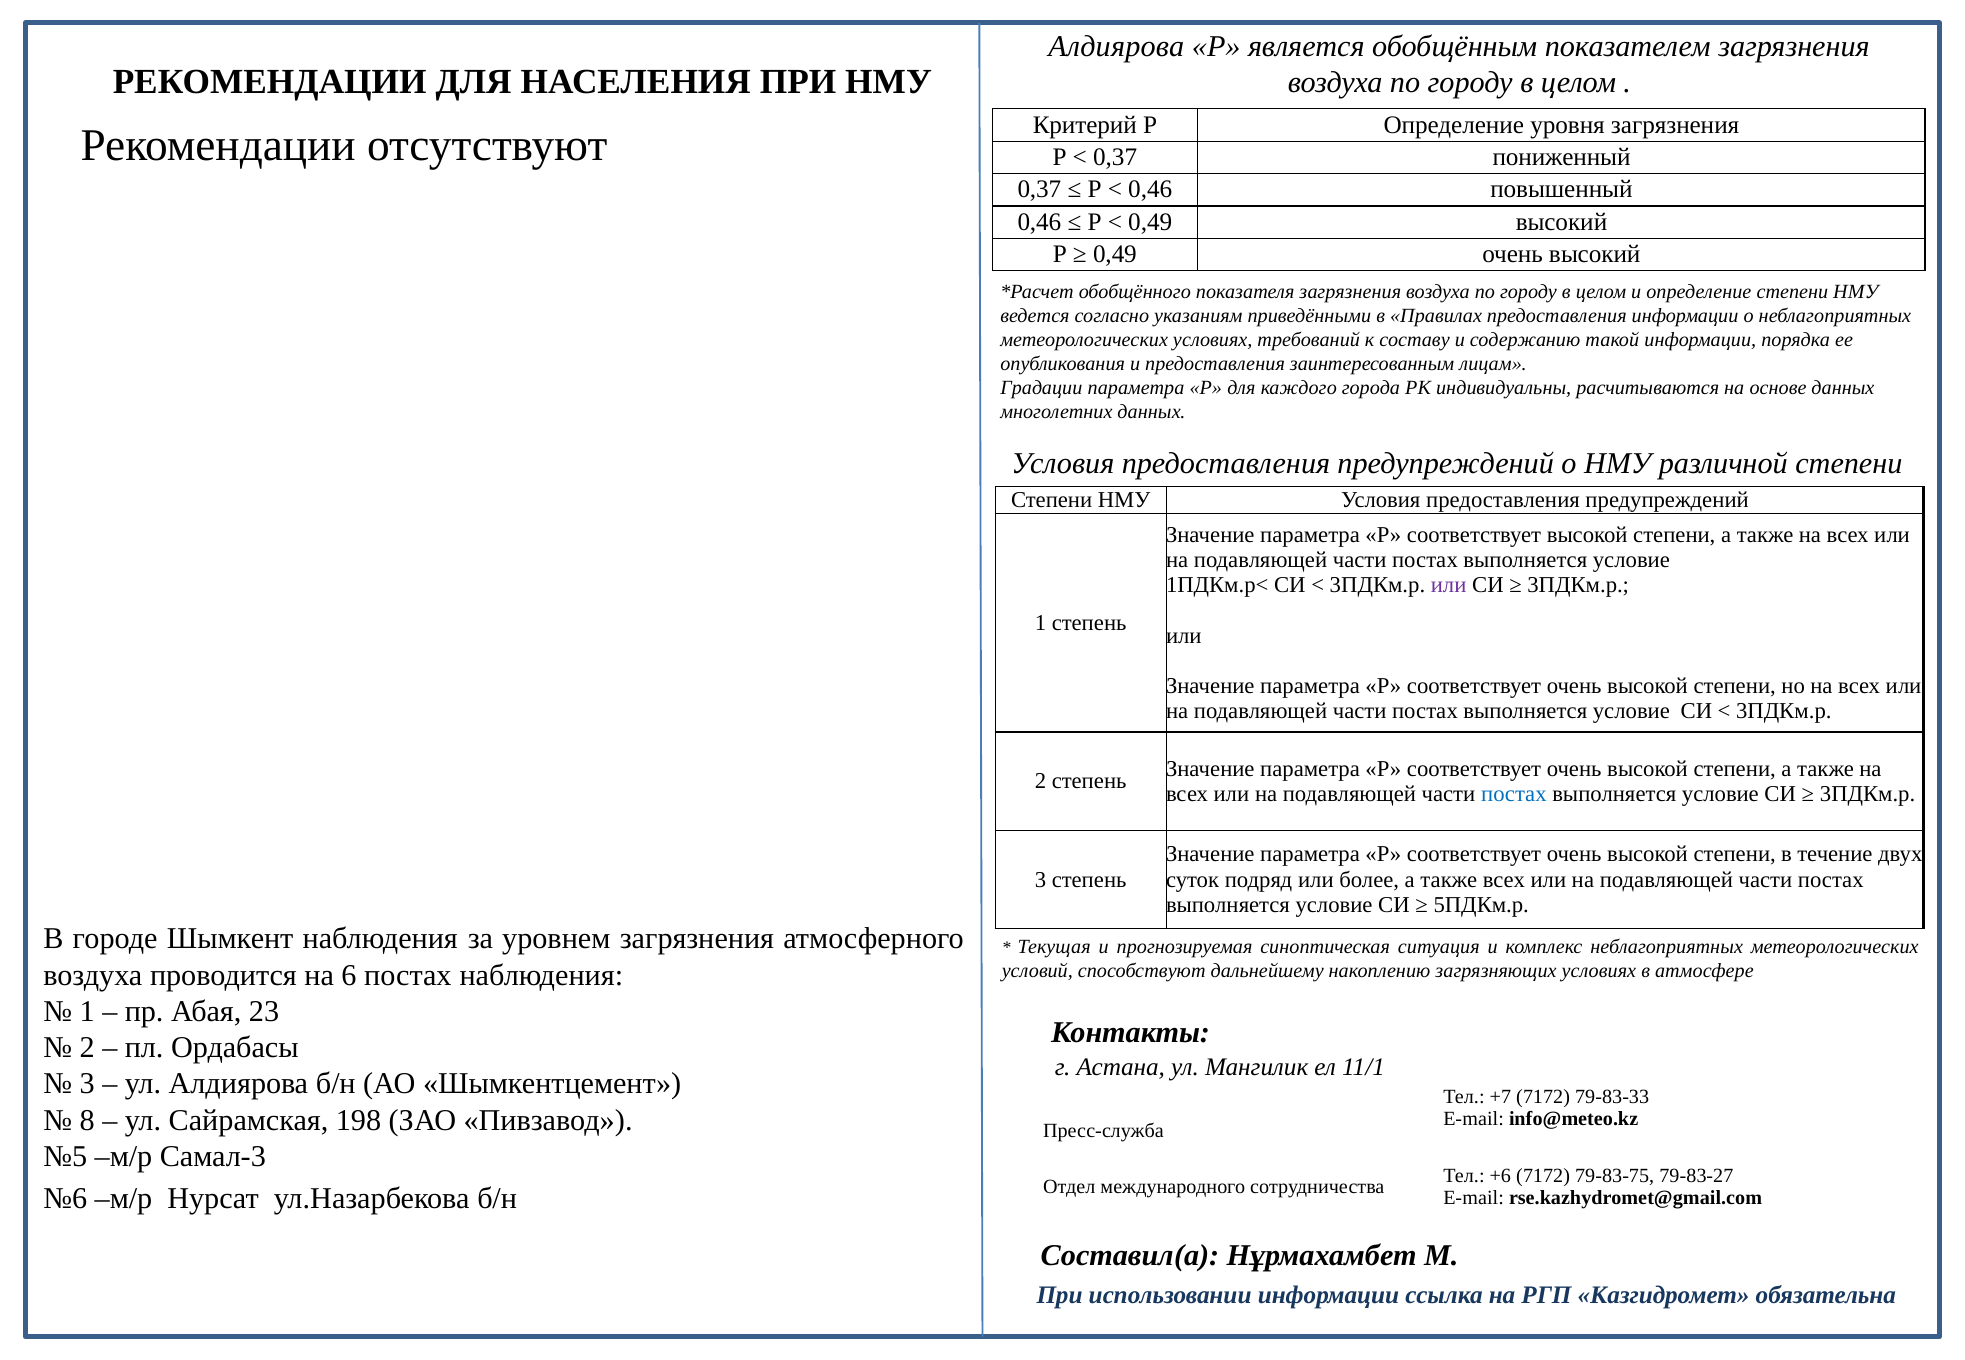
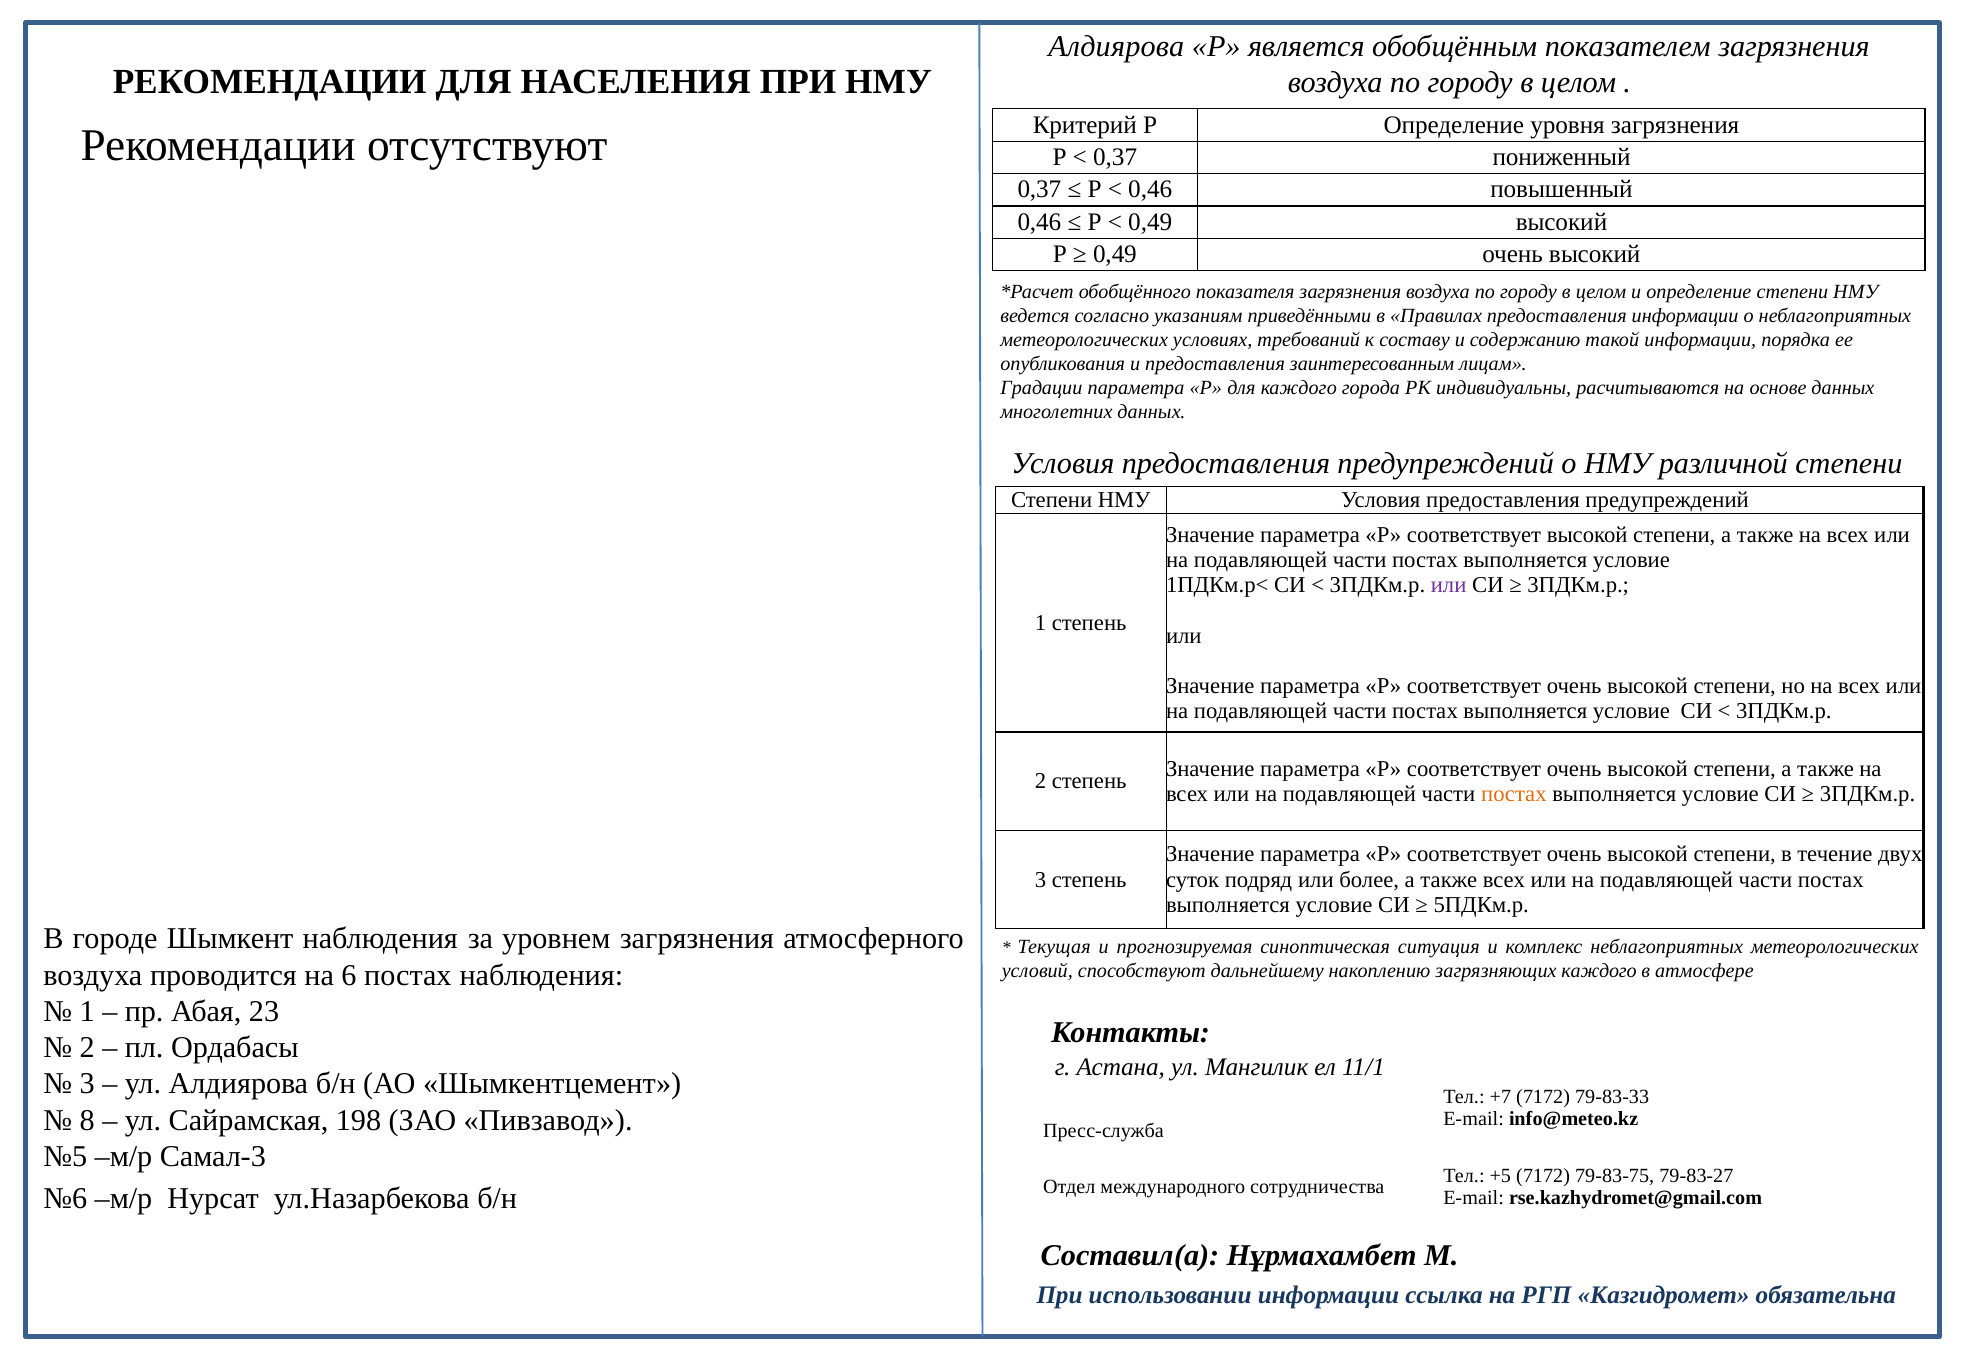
постах colour: blue -> orange (1514, 794)
загрязняющих условиях: условиях -> каждого (1599, 971)
+6: +6 -> +5 (1500, 1176)
